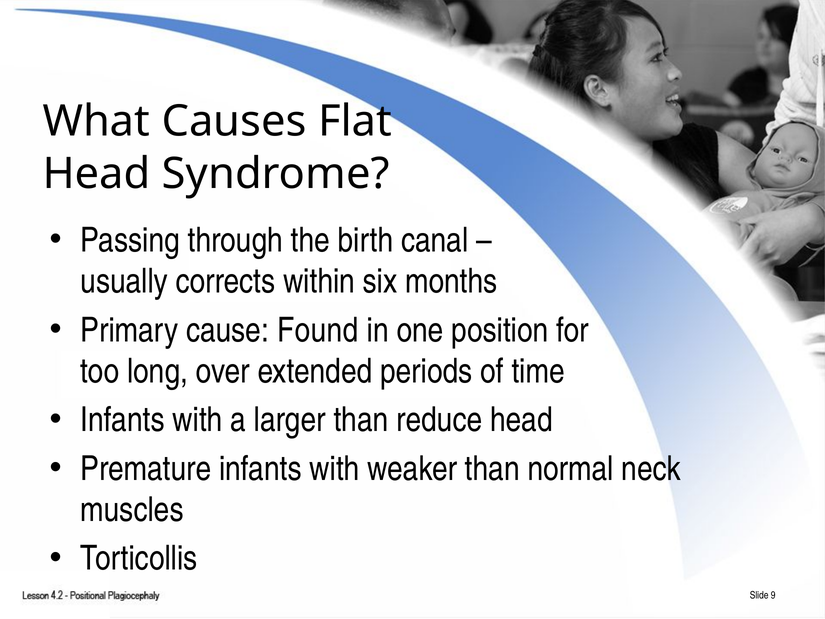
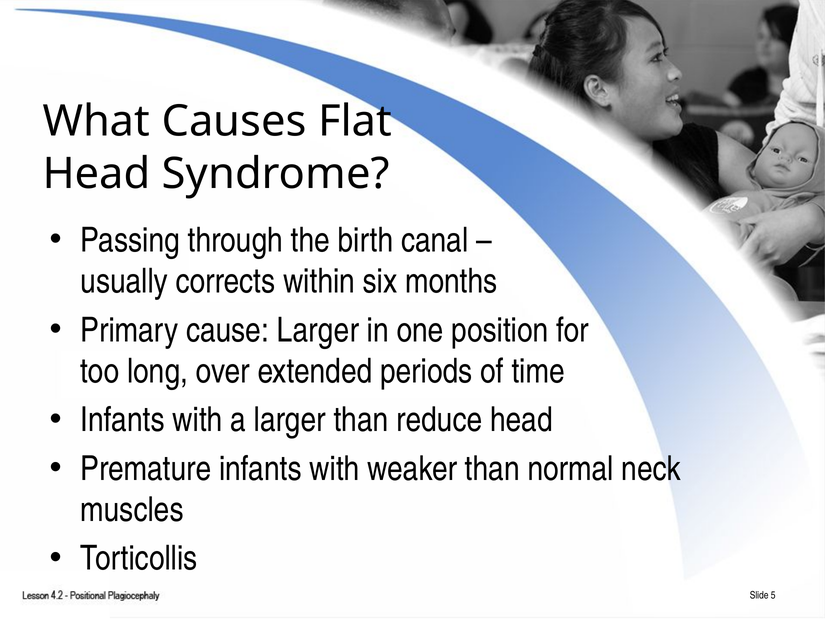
cause Found: Found -> Larger (318, 330)
9: 9 -> 5 (773, 595)
